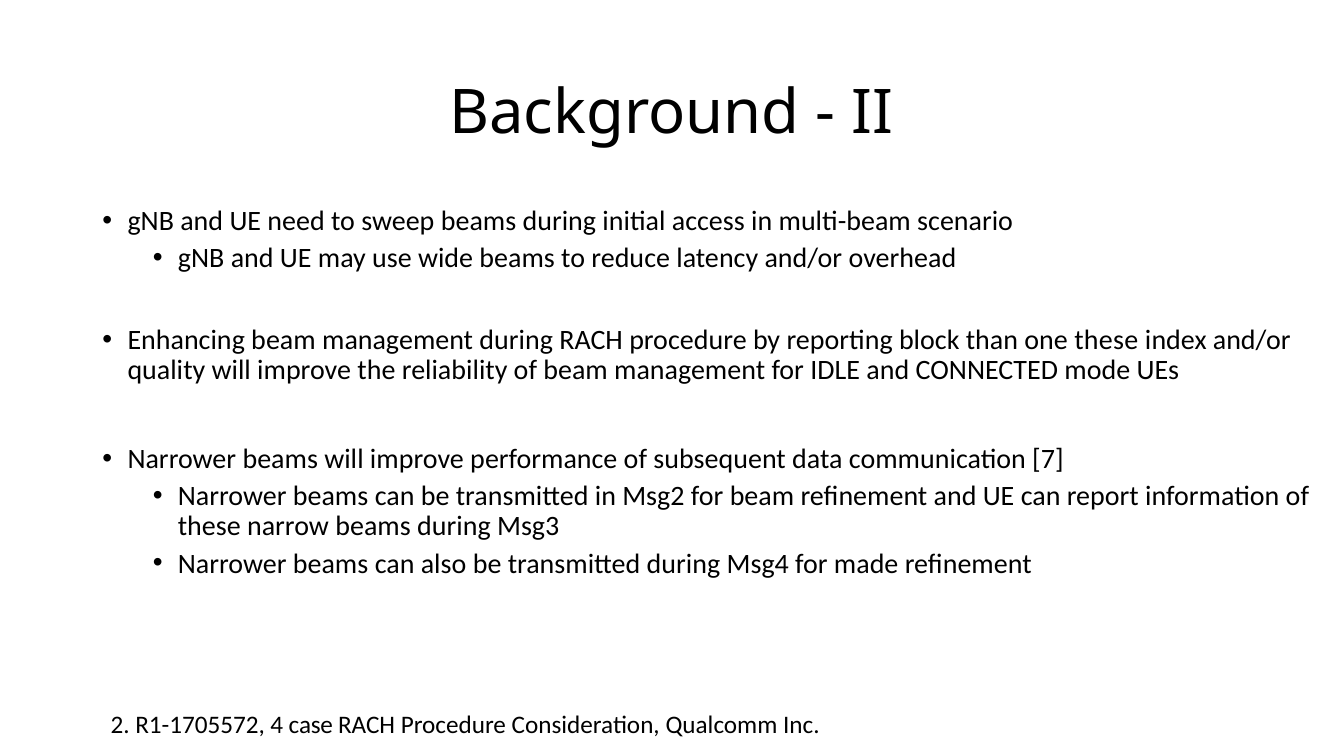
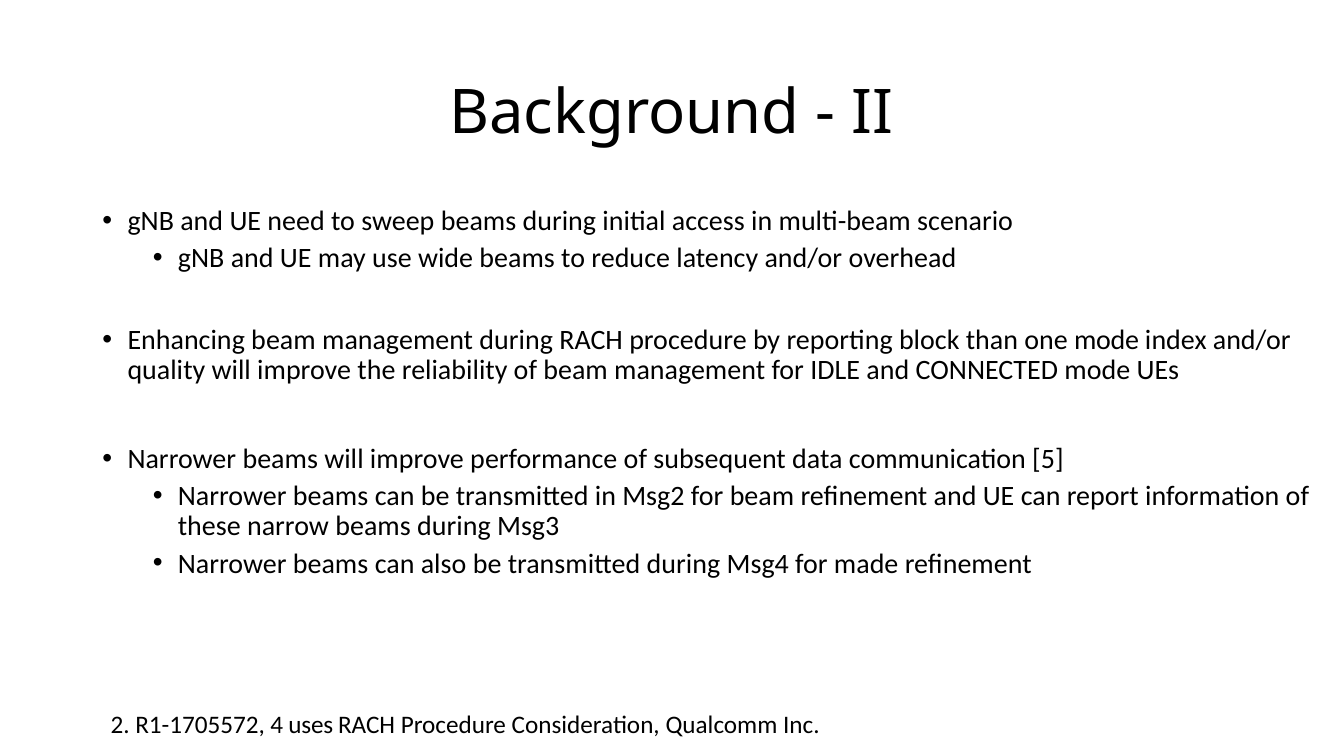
one these: these -> mode (1107, 340)
7: 7 -> 5 (1048, 459)
case: case -> uses (311, 725)
